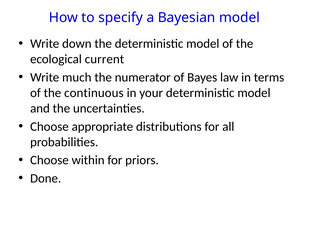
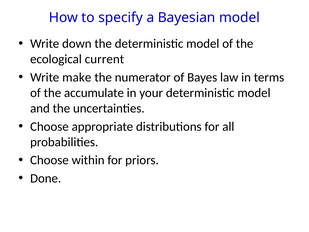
much: much -> make (77, 77)
continuous: continuous -> accumulate (94, 93)
